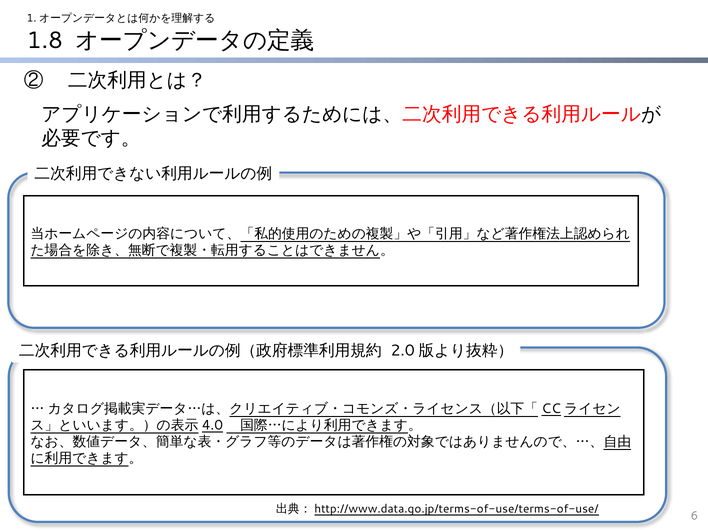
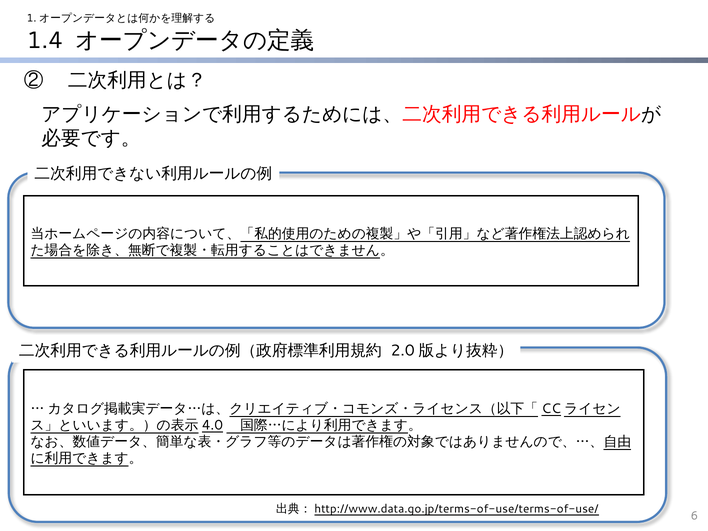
1.8: 1.8 -> 1.4 (45, 41)
